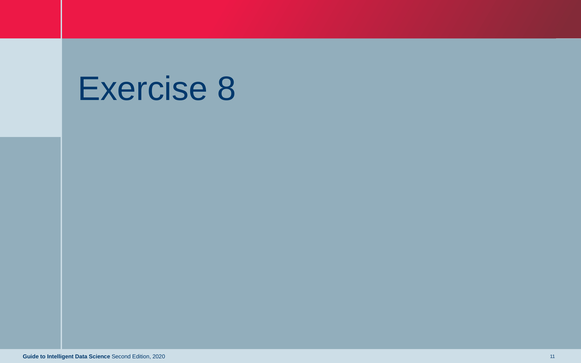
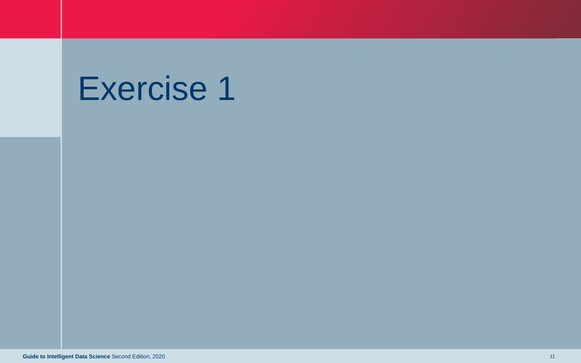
8: 8 -> 1 (226, 89)
